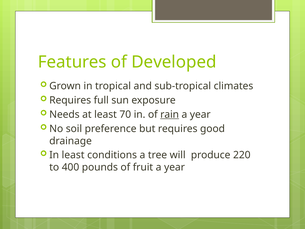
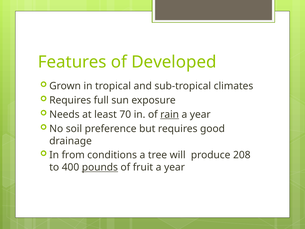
In least: least -> from (73, 155)
220: 220 -> 208 (242, 155)
pounds underline: none -> present (100, 167)
